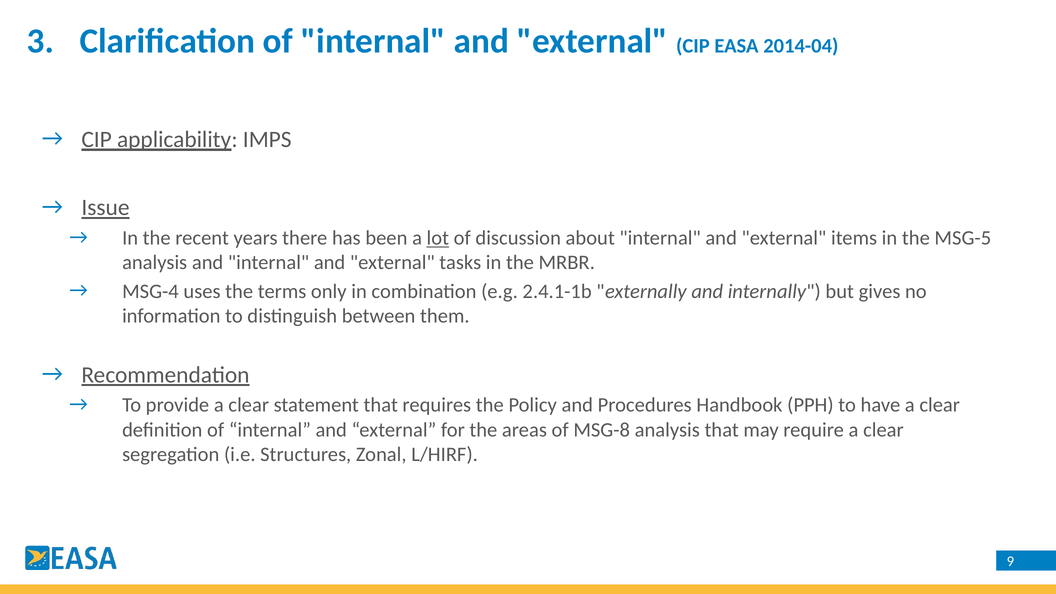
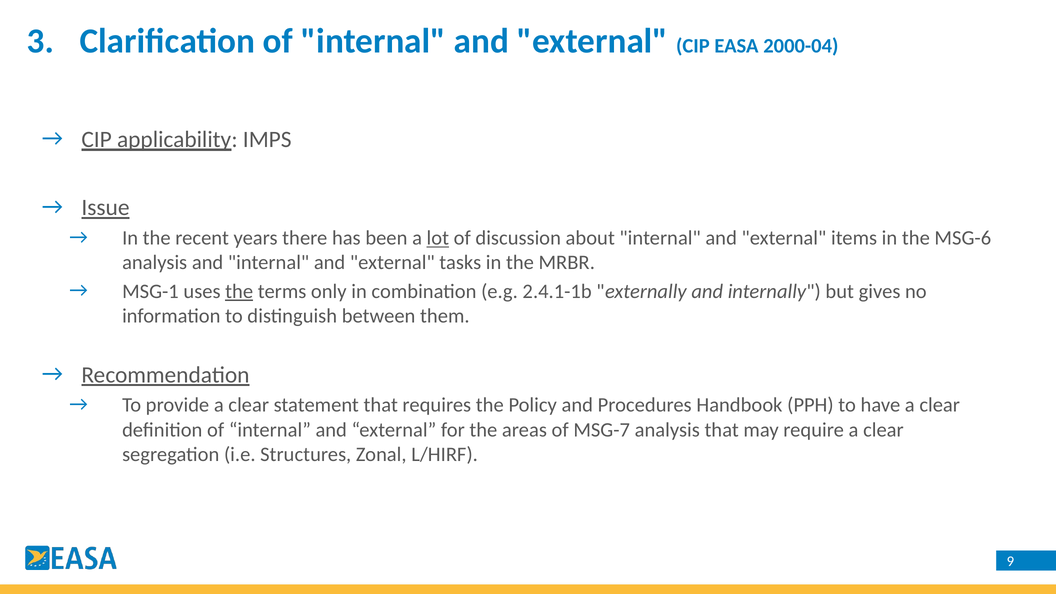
2014-04: 2014-04 -> 2000-04 (801, 46)
MSG-5: MSG-5 -> MSG-6 (963, 238)
MSG-4: MSG-4 -> MSG-1 (150, 291)
the underline: none -> present (239, 291)
MSG-8: MSG-8 -> MSG-7 (602, 430)
